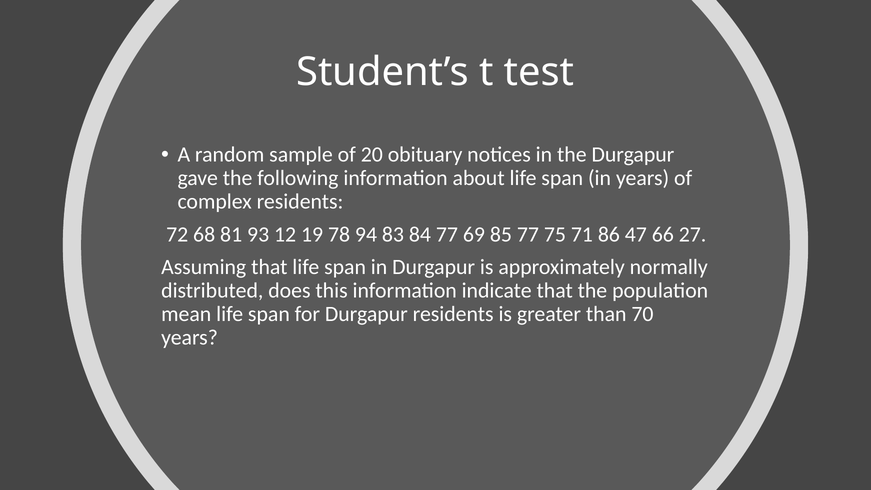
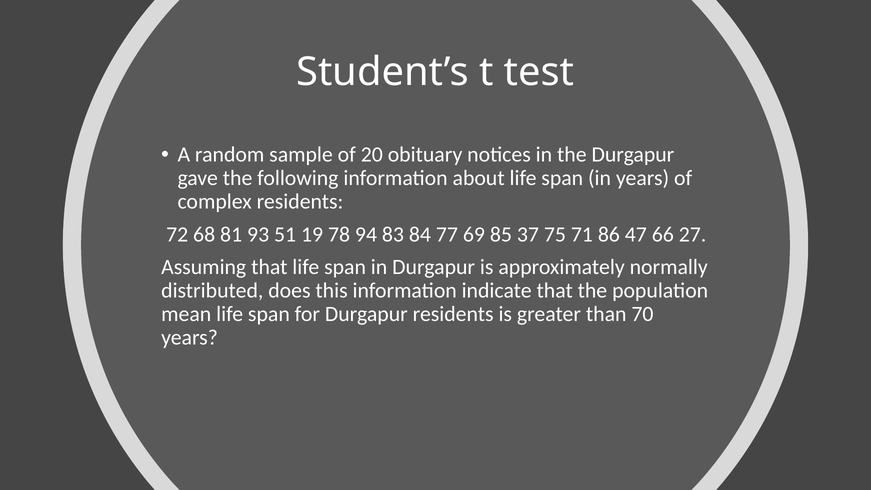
12: 12 -> 51 (285, 234)
85 77: 77 -> 37 (528, 234)
